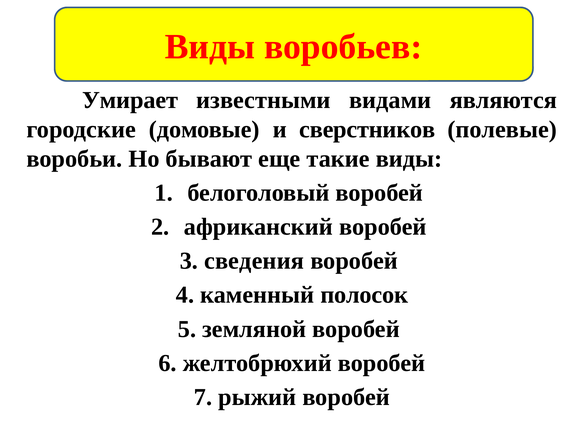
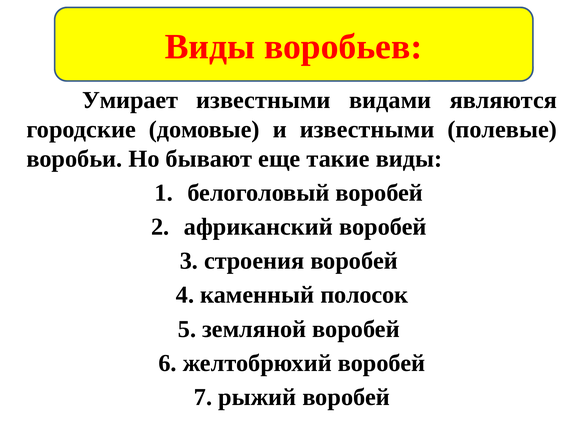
и сверстников: сверстников -> известными (367, 129)
сведения: сведения -> строения (254, 261)
